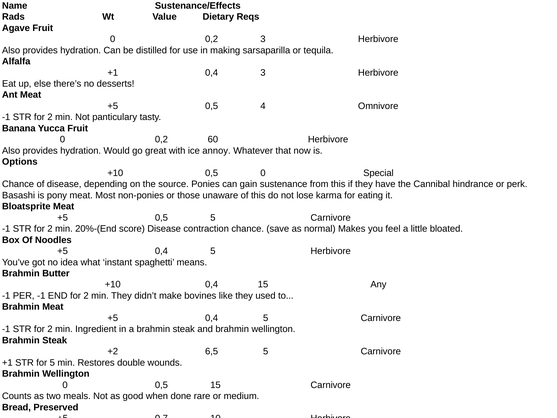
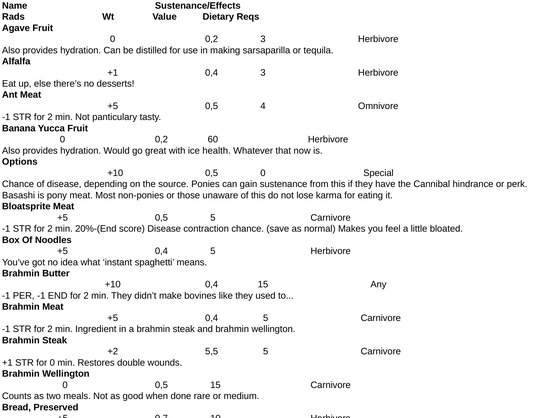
annoy: annoy -> health (217, 151)
6,5: 6,5 -> 5,5 (212, 351)
for 5: 5 -> 0 (52, 362)
